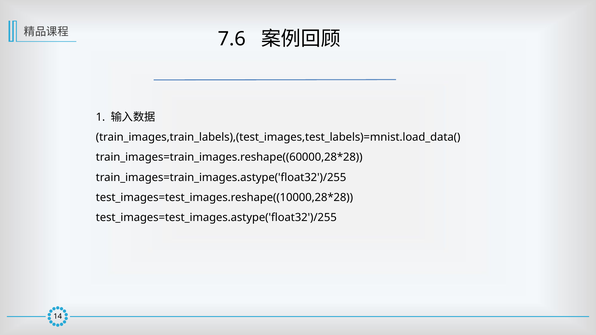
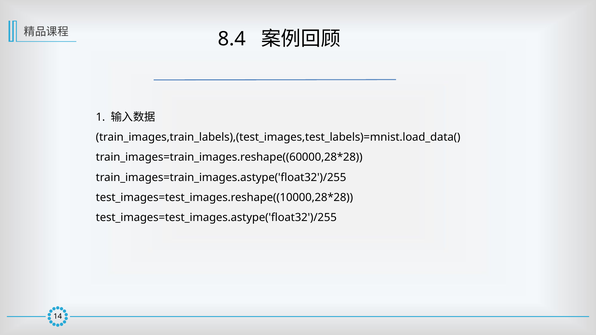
7.6: 7.6 -> 8.4 (232, 39)
